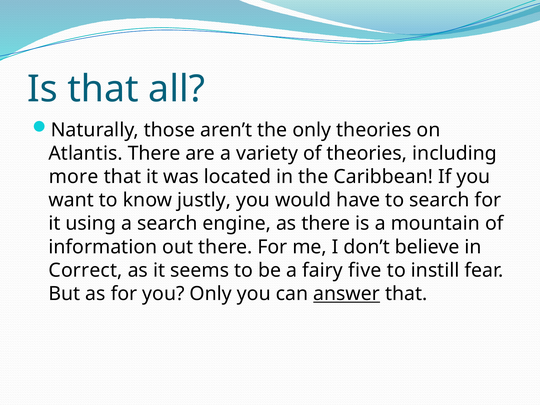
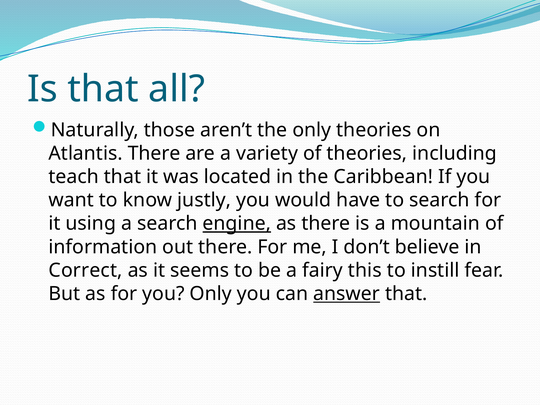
more: more -> teach (74, 177)
engine underline: none -> present (237, 224)
five: five -> this (365, 270)
